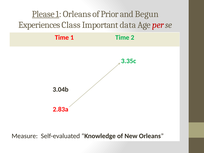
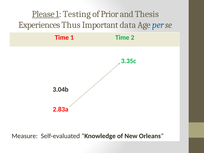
1 Orleans: Orleans -> Testing (77, 14)
Begun: Begun -> Thesis (147, 14)
Class: Class -> Thus (71, 25)
per colour: red -> blue (158, 25)
